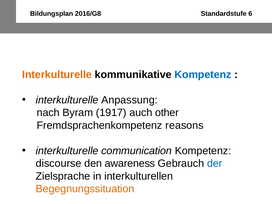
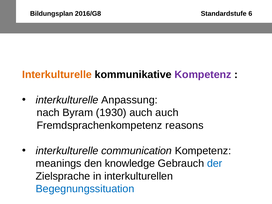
Kompetenz colour: blue -> purple (203, 75)
1917: 1917 -> 1930 (111, 113)
auch other: other -> auch (167, 113)
discourse: discourse -> meanings (59, 163)
awareness: awareness -> knowledge (130, 163)
Begegnungssituation colour: orange -> blue (85, 189)
